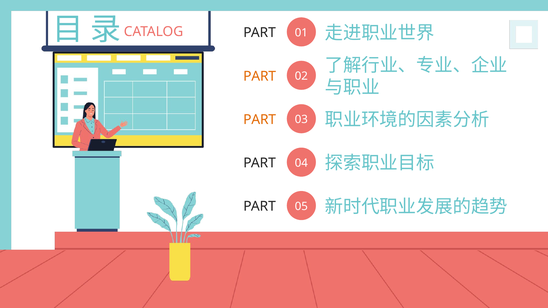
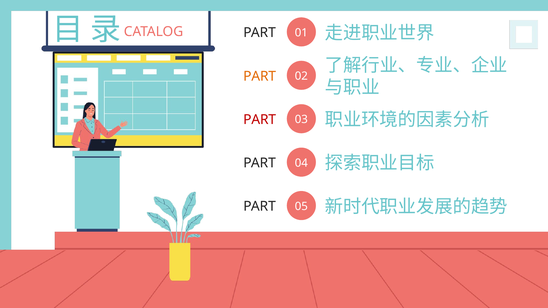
PART colour: orange -> red (260, 120)
